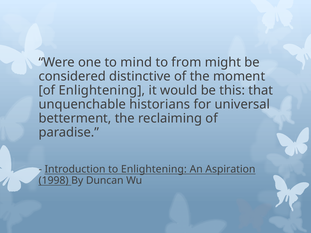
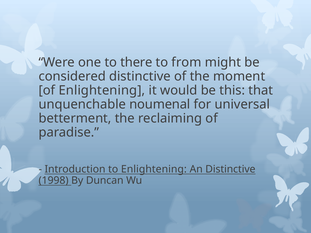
mind: mind -> there (136, 63)
historians: historians -> noumenal (160, 105)
An Aspiration: Aspiration -> Distinctive (230, 169)
